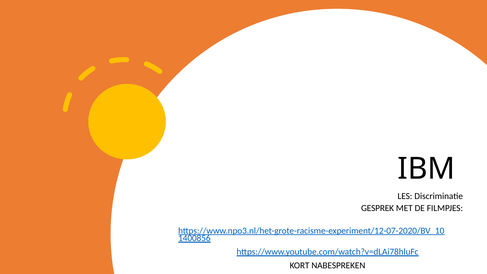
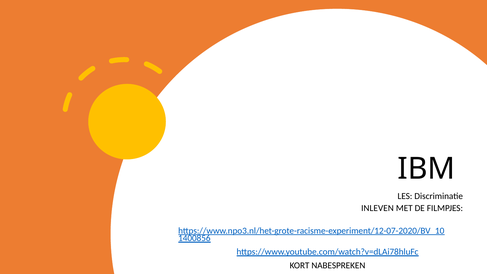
GESPREK: GESPREK -> INLEVEN (377, 208)
